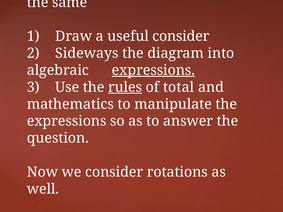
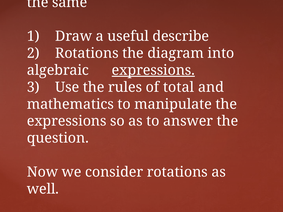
useful consider: consider -> describe (181, 36)
2 Sideways: Sideways -> Rotations (87, 53)
rules underline: present -> none (125, 87)
